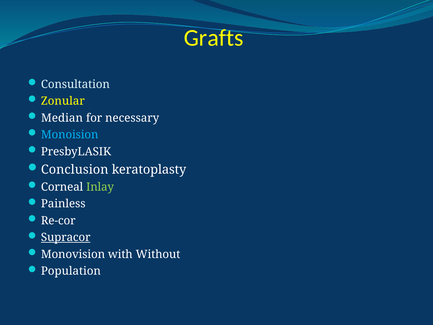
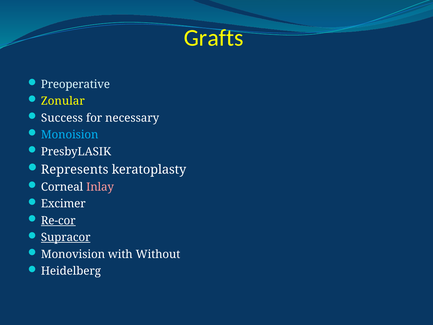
Consultation: Consultation -> Preoperative (75, 84)
Median: Median -> Success (62, 118)
Conclusion: Conclusion -> Represents (75, 169)
Inlay colour: light green -> pink (100, 187)
Painless: Painless -> Excimer (63, 204)
Re-cor underline: none -> present (58, 221)
Population: Population -> Heidelberg (71, 271)
